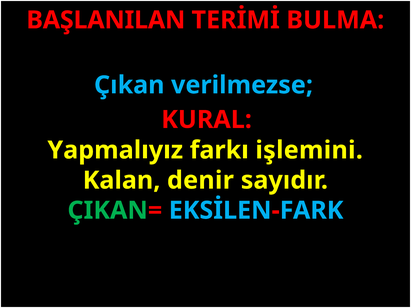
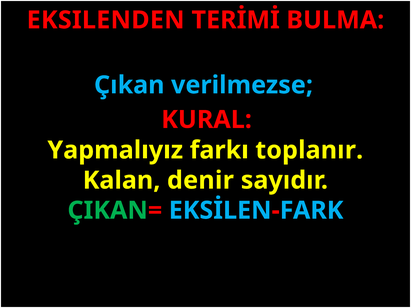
BAŞLANILAN: BAŞLANILAN -> EKSILENDEN (106, 20)
işlemini: işlemini -> toplanır (309, 150)
